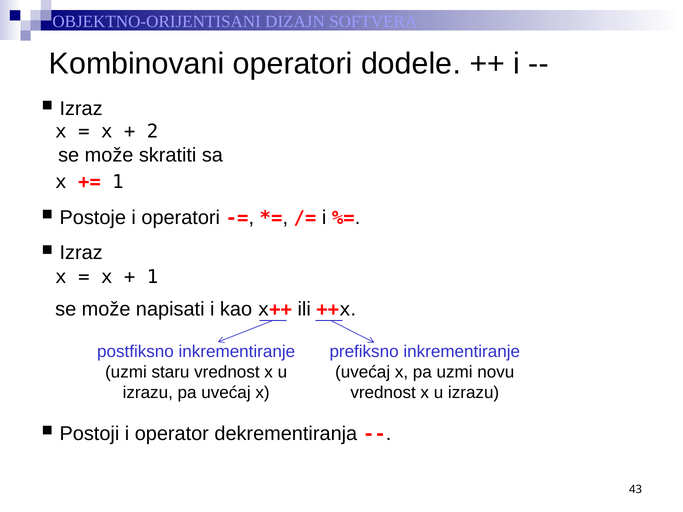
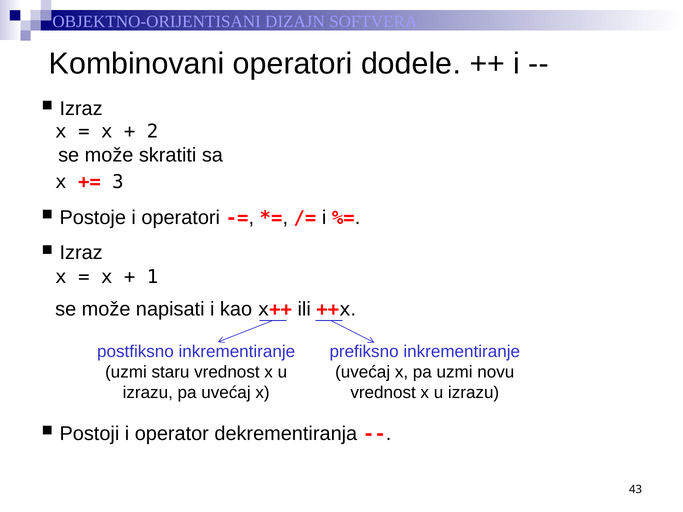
1: 1 -> 3 (118, 182)
